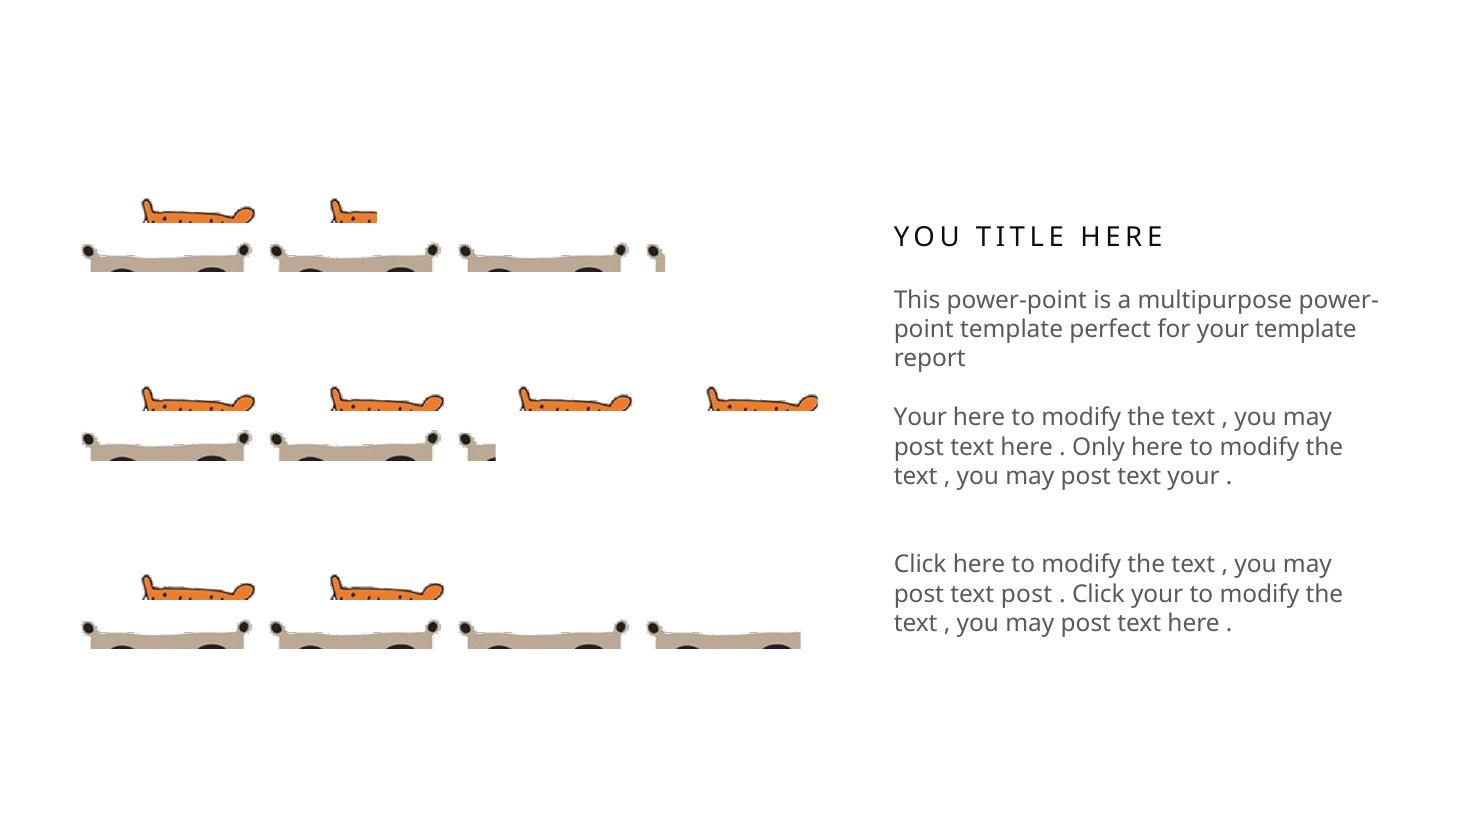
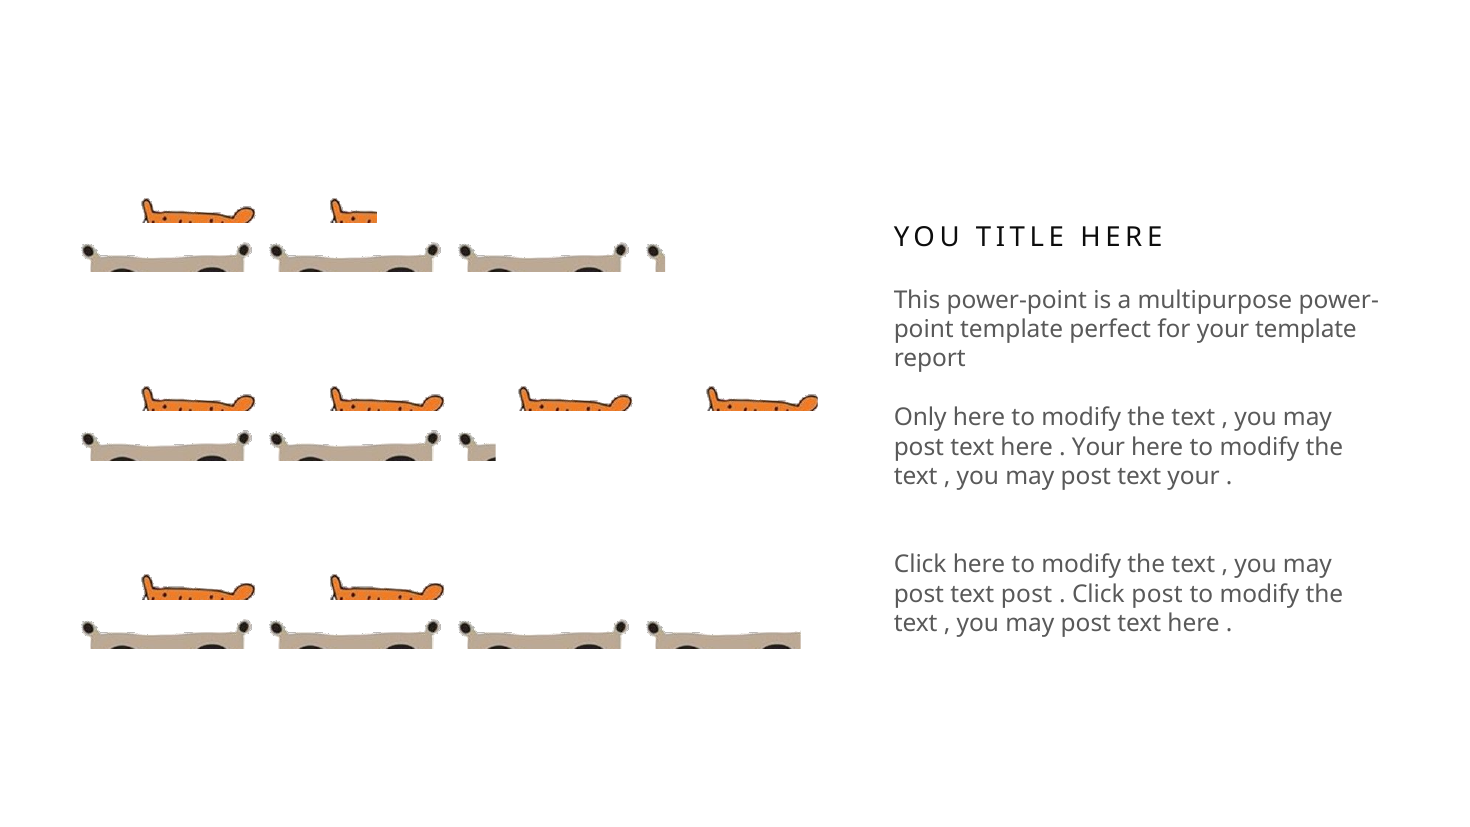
Your: Your -> Only (920, 418)
Only: Only -> Your (1098, 447)
Click your: your -> post (1157, 594)
